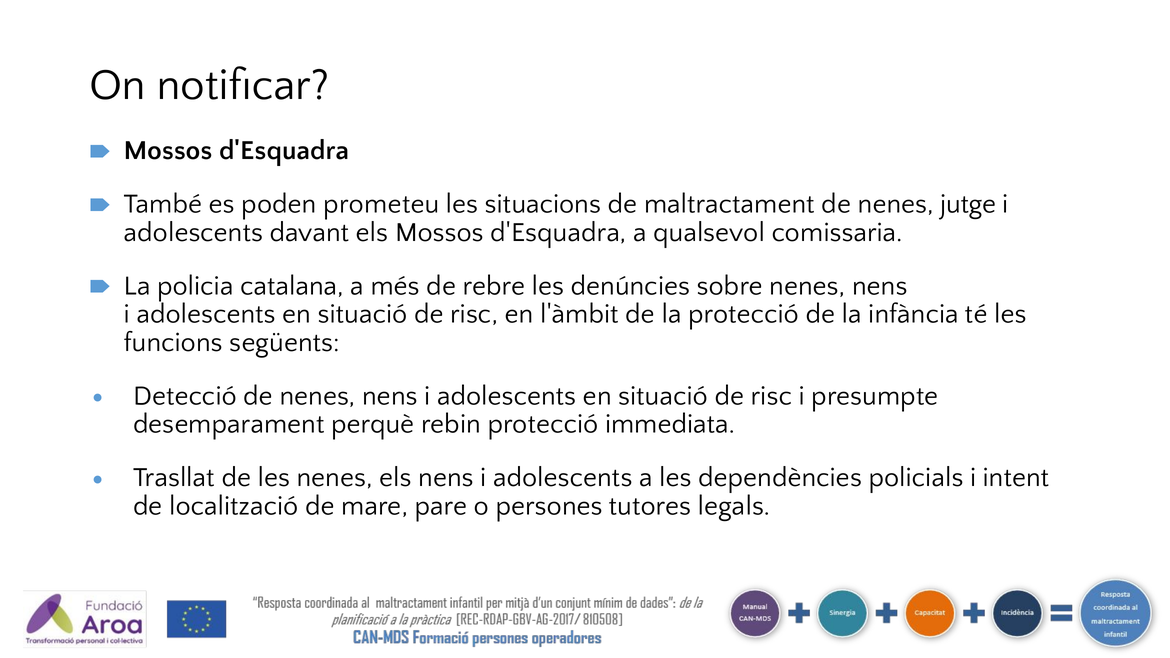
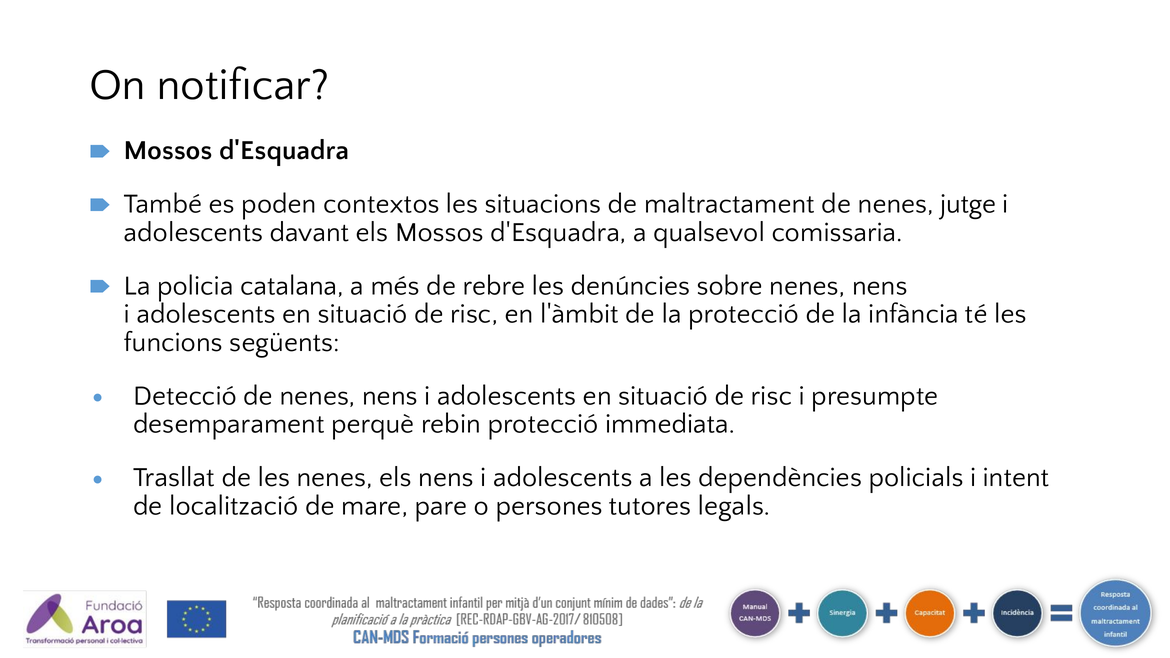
prometeu: prometeu -> contextos (382, 204)
